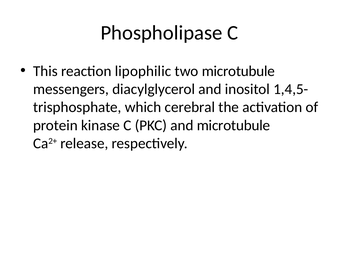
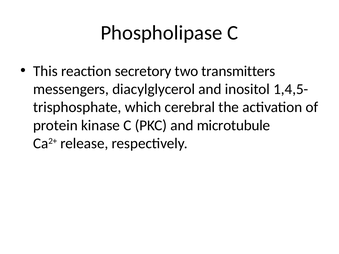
lipophilic: lipophilic -> secretory (143, 71)
two microtubule: microtubule -> transmitters (238, 71)
